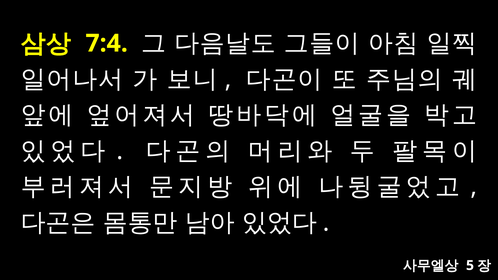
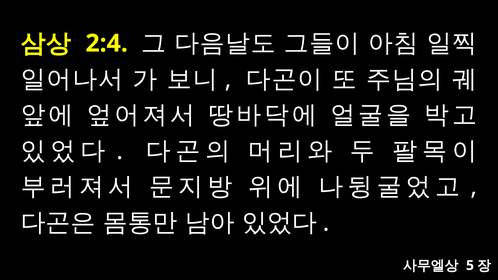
7:4: 7:4 -> 2:4 (107, 43)
